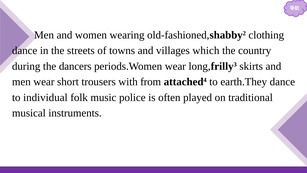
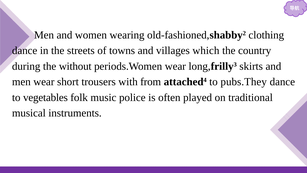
dancers: dancers -> without (75, 66)
earth.They: earth.They -> pubs.They (244, 82)
individual: individual -> vegetables (45, 97)
